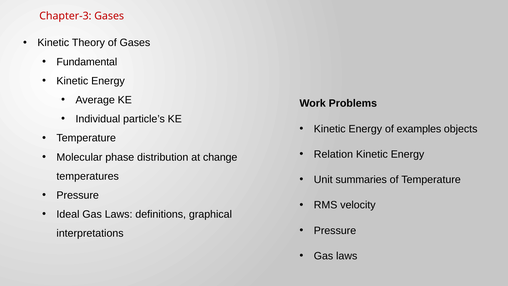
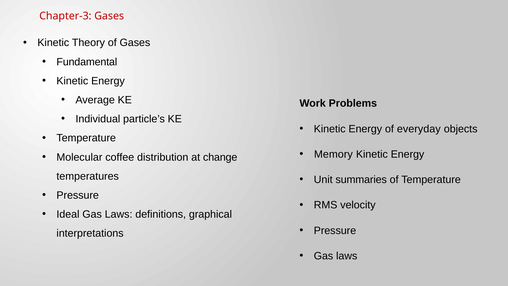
examples: examples -> everyday (419, 129)
Relation: Relation -> Memory (333, 154)
phase: phase -> coffee (120, 157)
